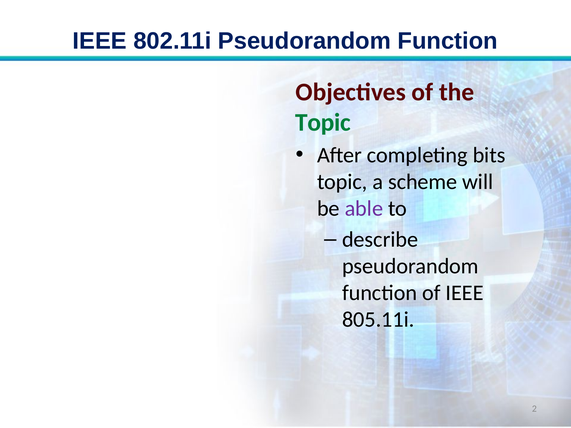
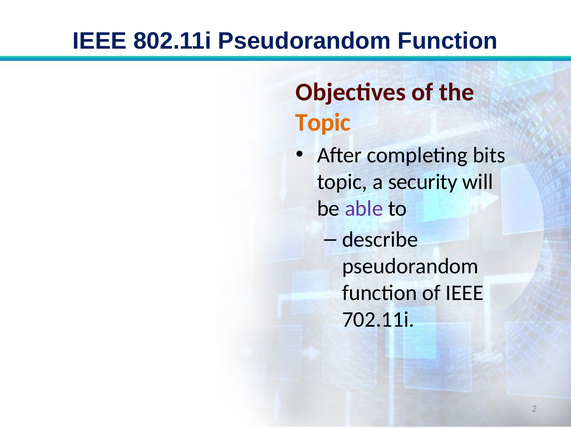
Topic colour: green -> orange (323, 122)
scheme: scheme -> security (423, 182)
805.11i: 805.11i -> 702.11i (378, 320)
